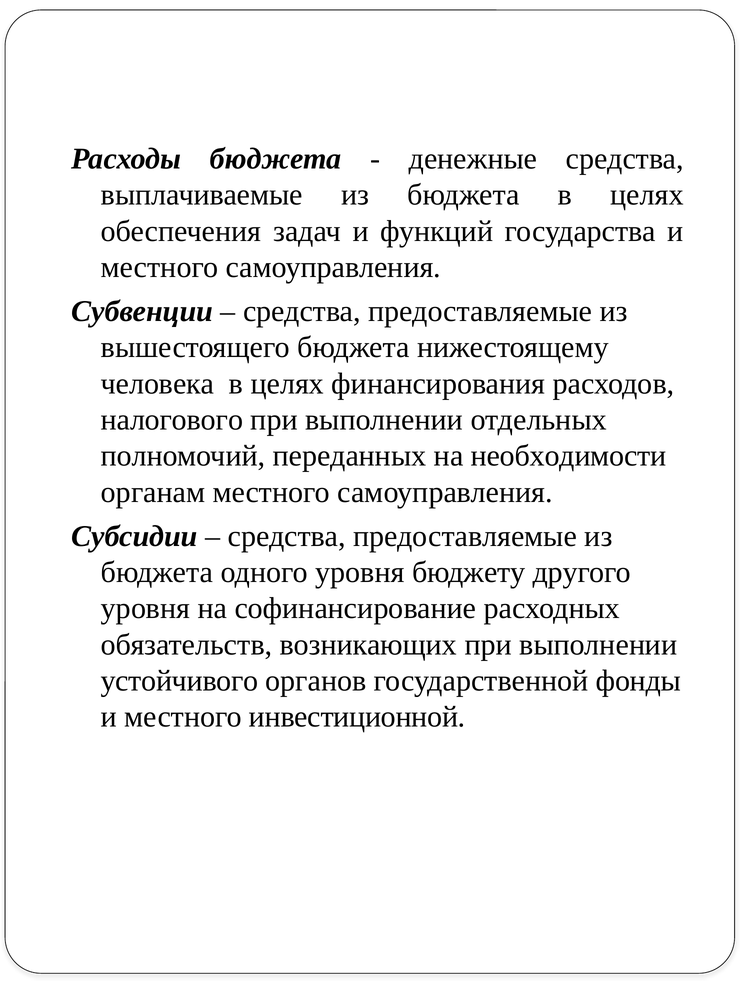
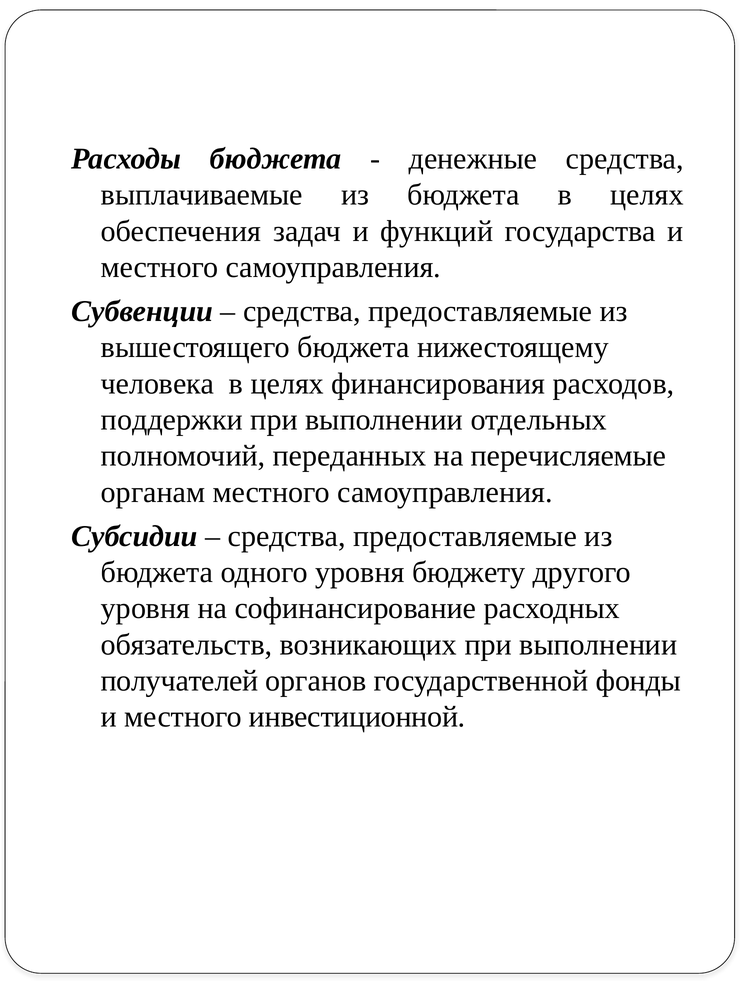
налогового: налогового -> поддержки (172, 420)
необходимости: необходимости -> перечисляемые (569, 456)
устойчивого: устойчивого -> получателей (180, 681)
